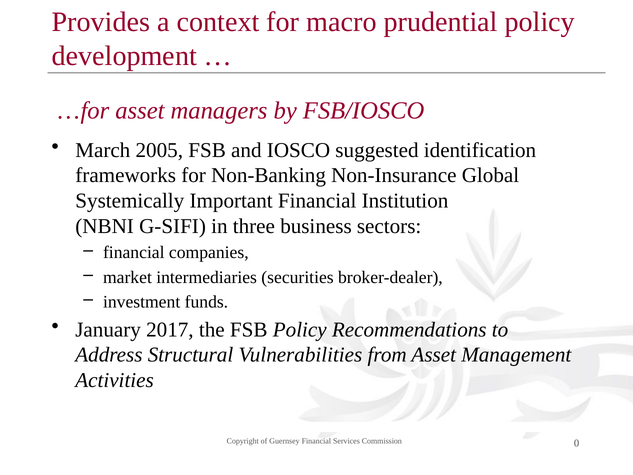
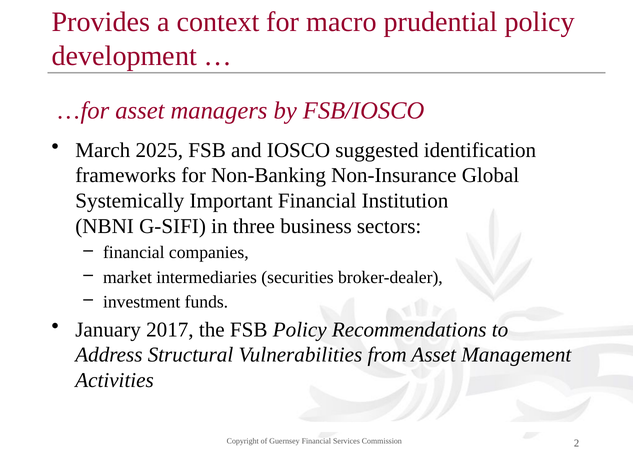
2005: 2005 -> 2025 (159, 150)
0: 0 -> 2 (577, 443)
